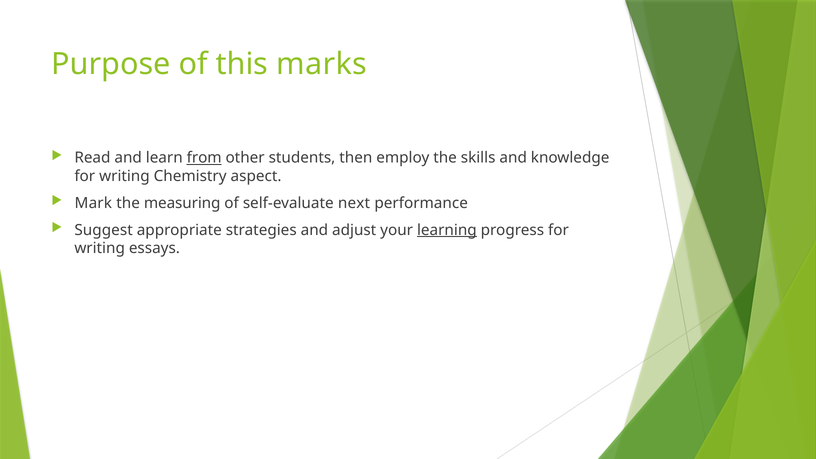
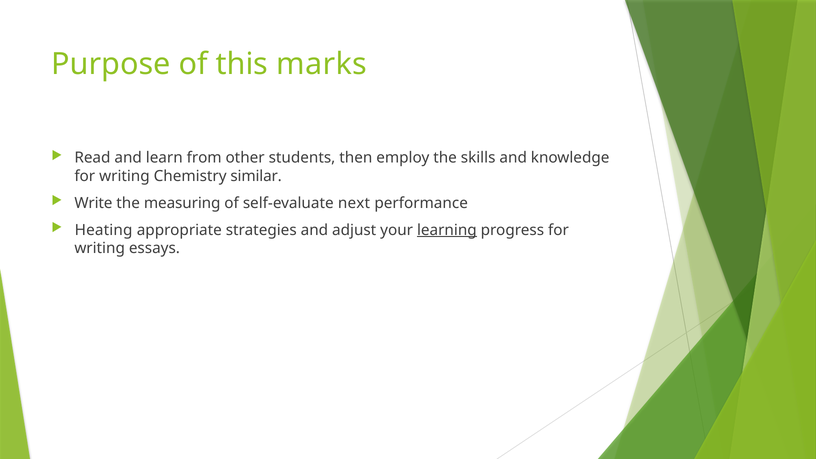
from underline: present -> none (204, 158)
aspect: aspect -> similar (256, 176)
Mark: Mark -> Write (93, 203)
Suggest: Suggest -> Heating (104, 230)
